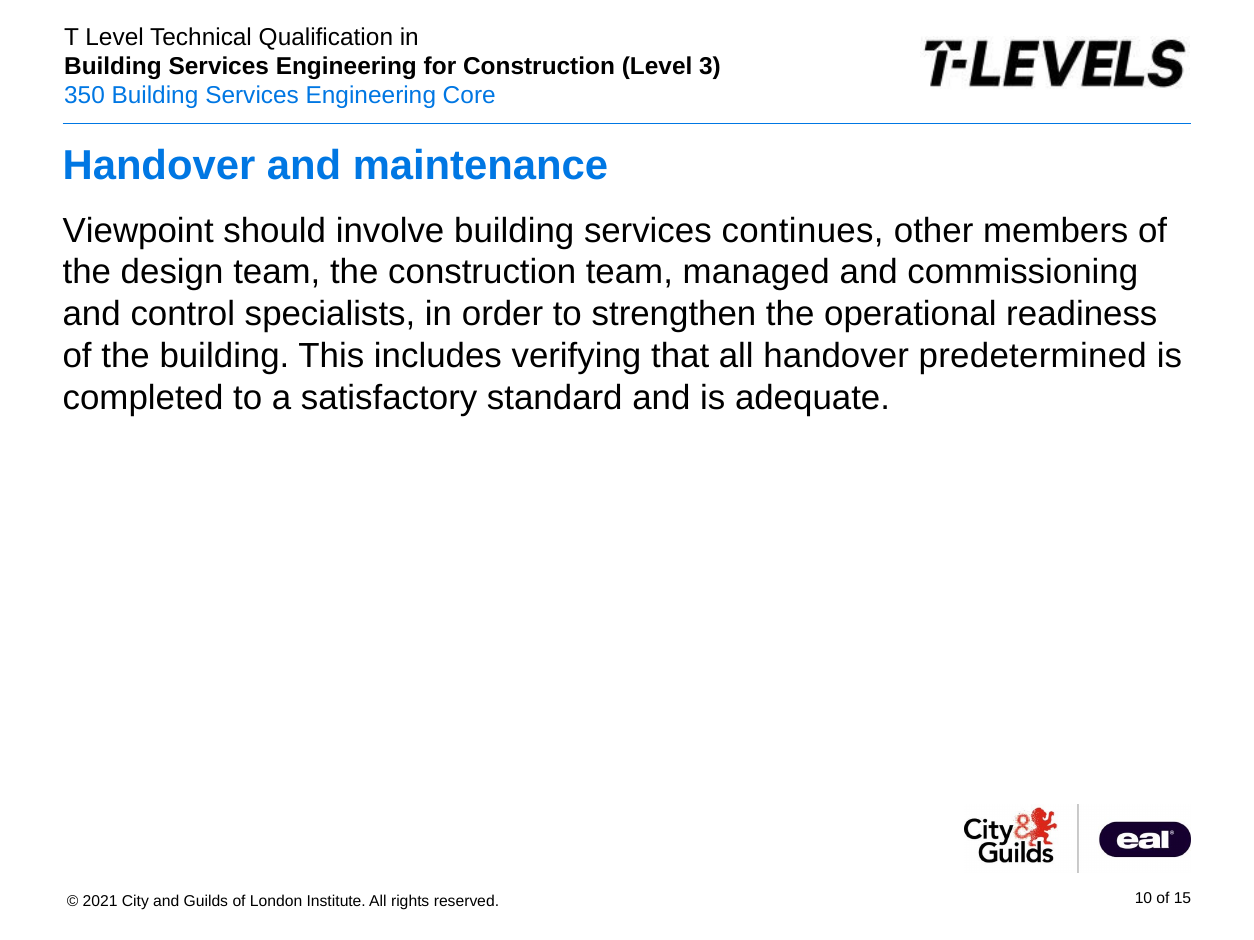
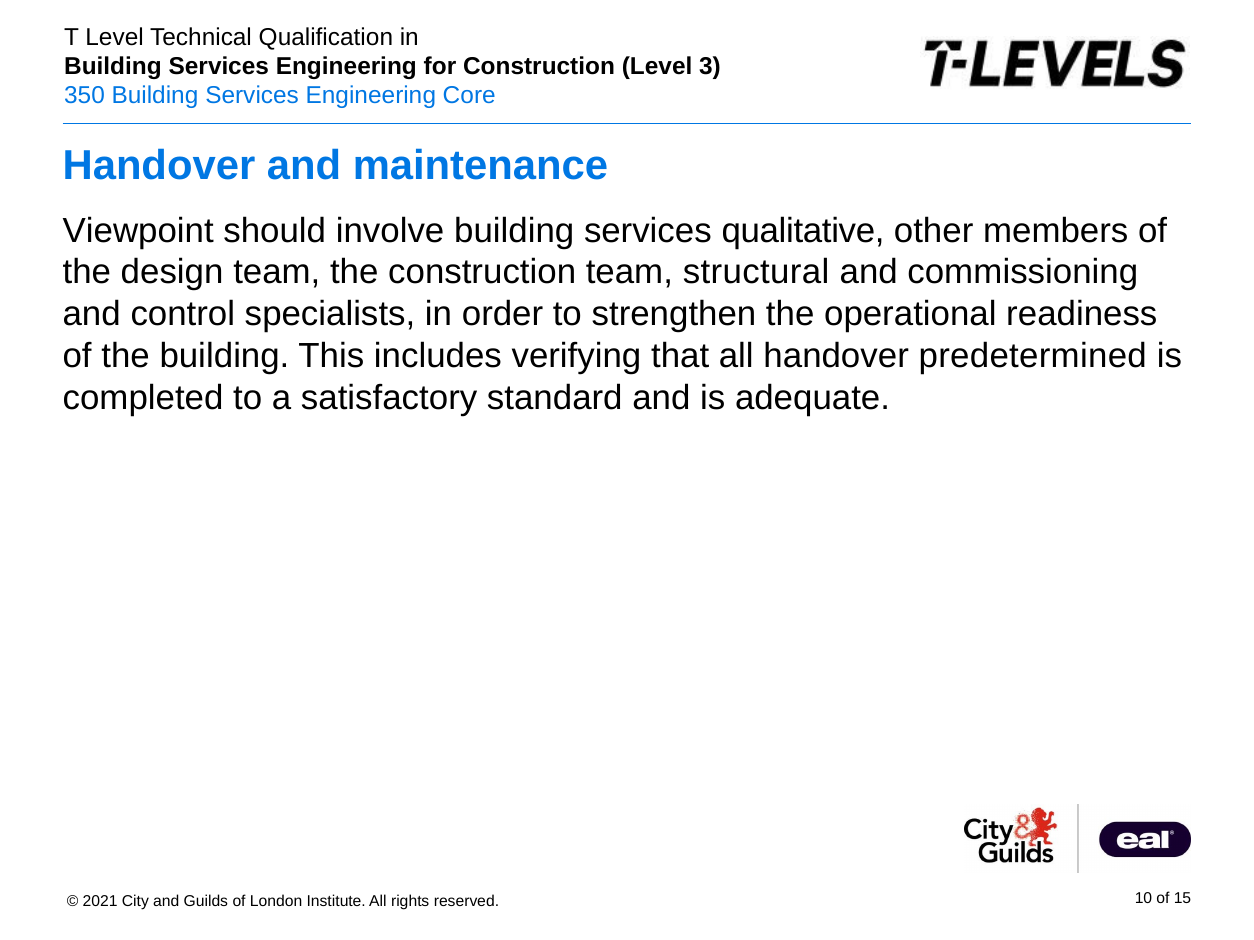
continues: continues -> qualitative (803, 231)
managed: managed -> structural (756, 273)
